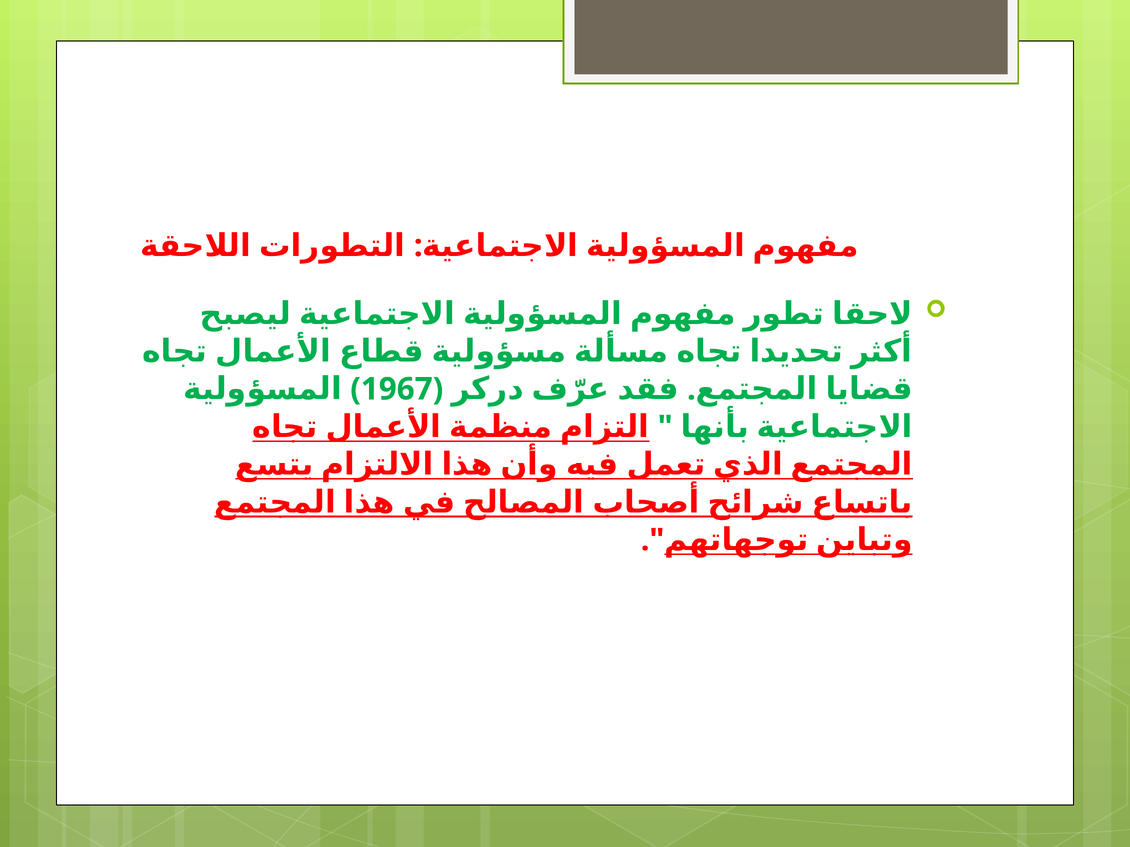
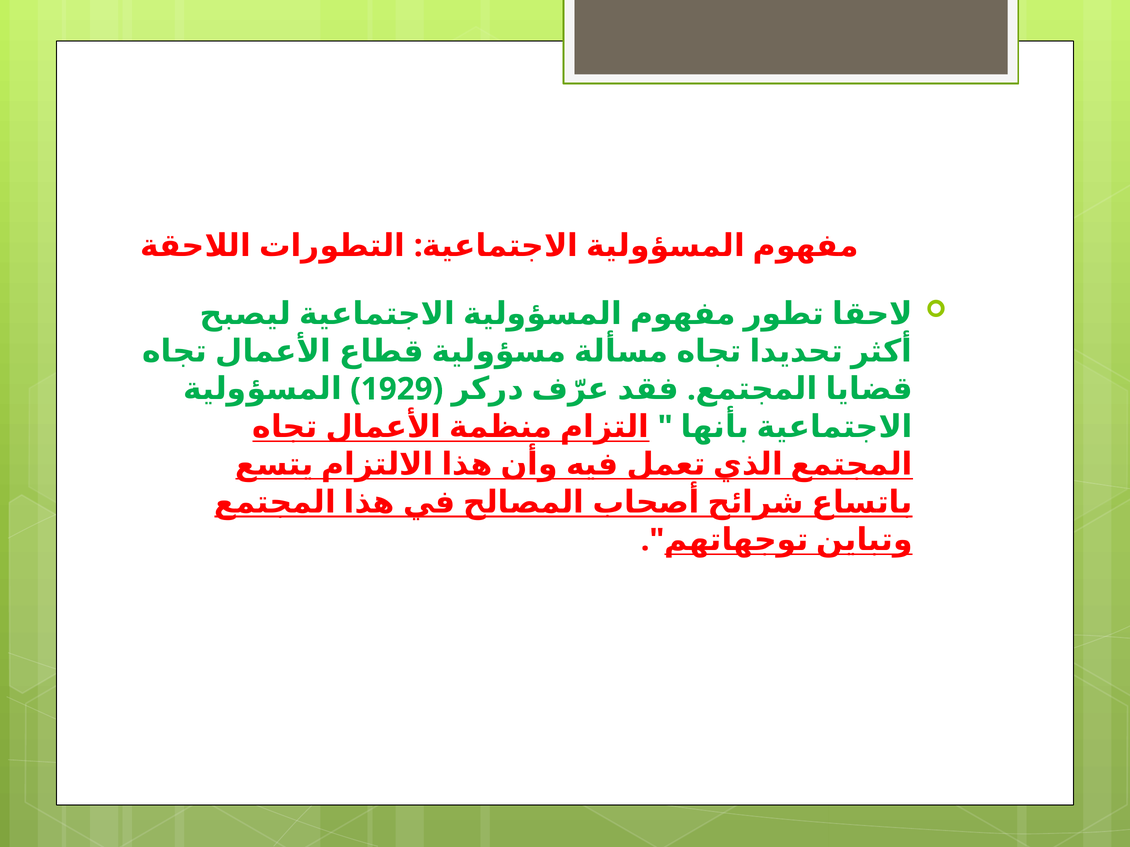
1967: 1967 -> 1929 (397, 389)
